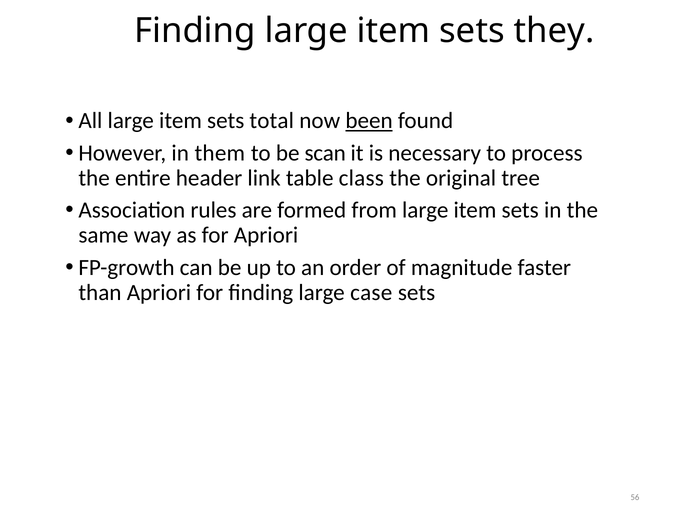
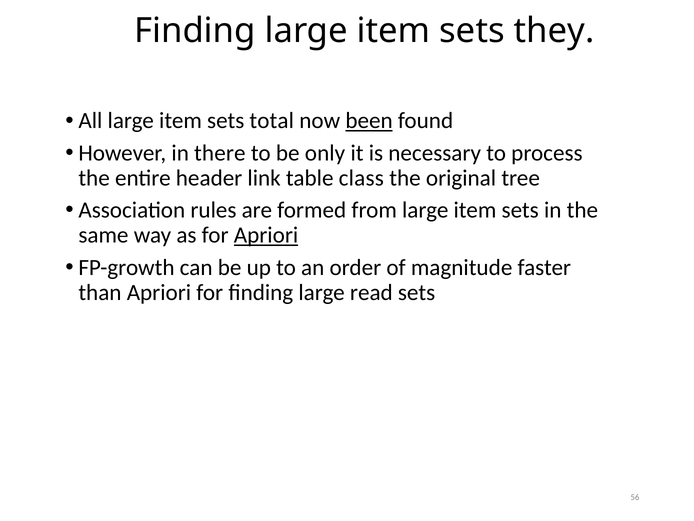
them: them -> there (220, 153)
scan: scan -> only (325, 153)
Apriori underline: none -> present (266, 235)
case: case -> read (371, 292)
